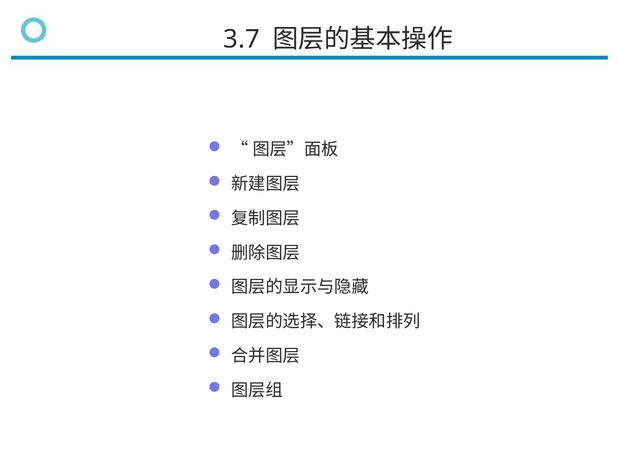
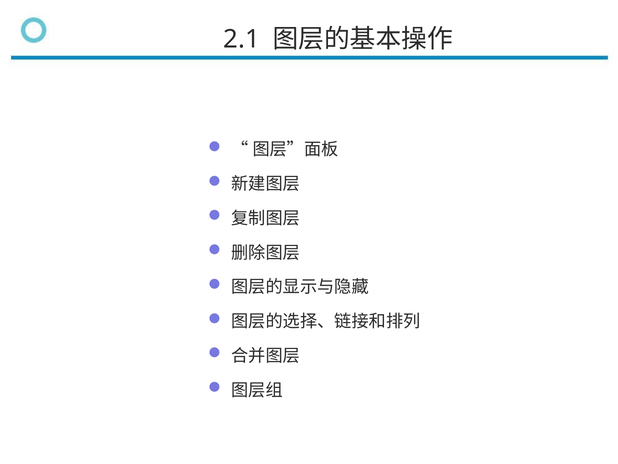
3.7: 3.7 -> 2.1 (242, 39)
